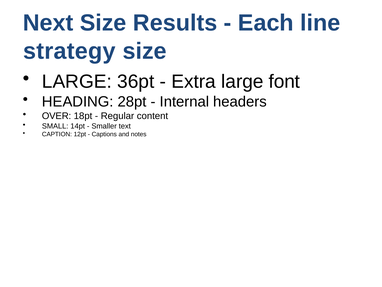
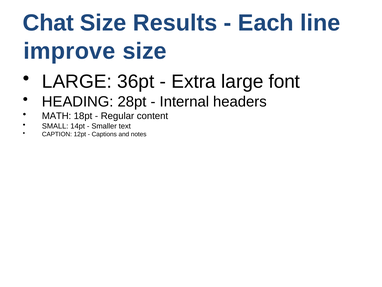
Next: Next -> Chat (48, 23)
strategy: strategy -> improve (69, 51)
OVER: OVER -> MATH (57, 116)
